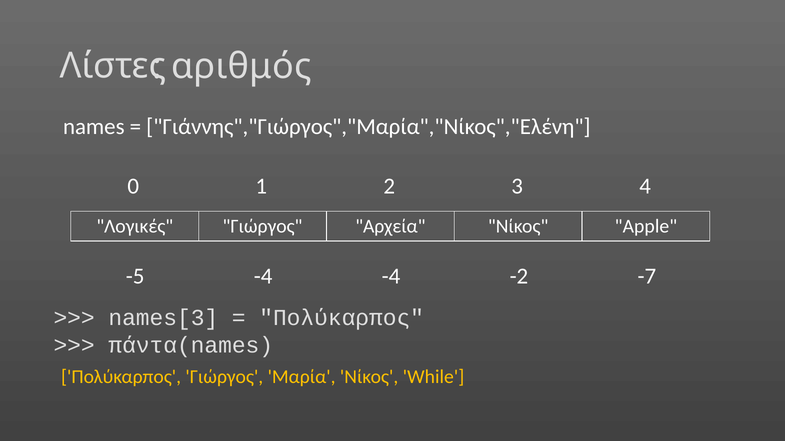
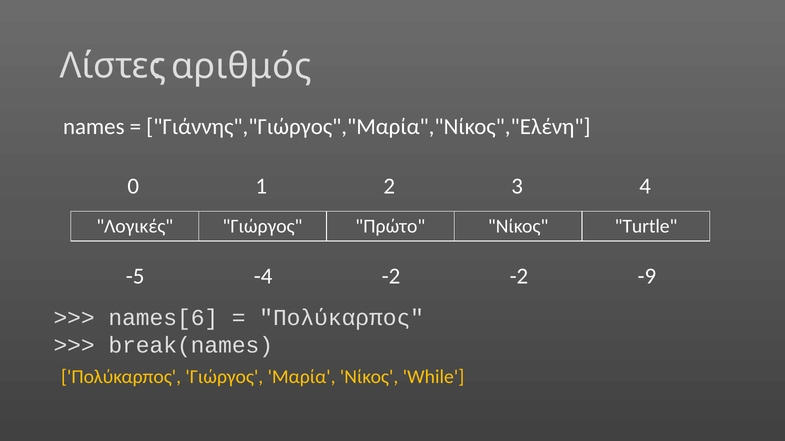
Αρχεία: Αρχεία -> Πρώτο (390, 227)
Apple: Apple -> Turtle (646, 227)
-4 -4: -4 -> -2 (391, 276)
-7: -7 -> -9 (647, 276)
names[3: names[3 -> names[6 (163, 318)
πάντα(names: πάντα(names -> break(names (191, 345)
